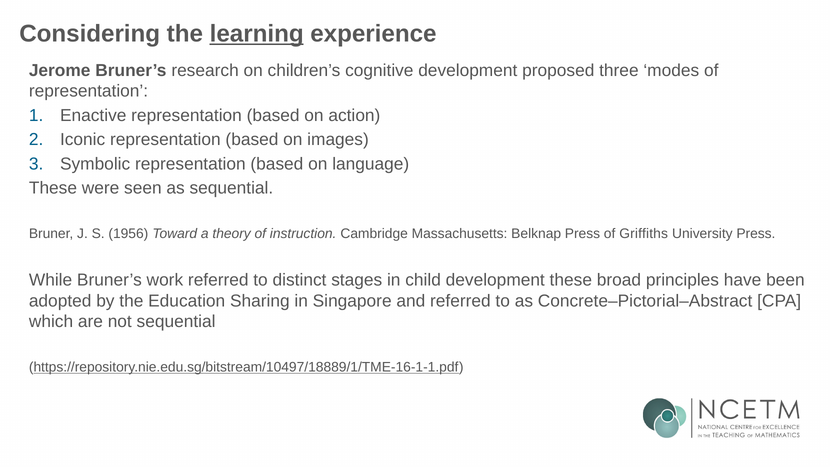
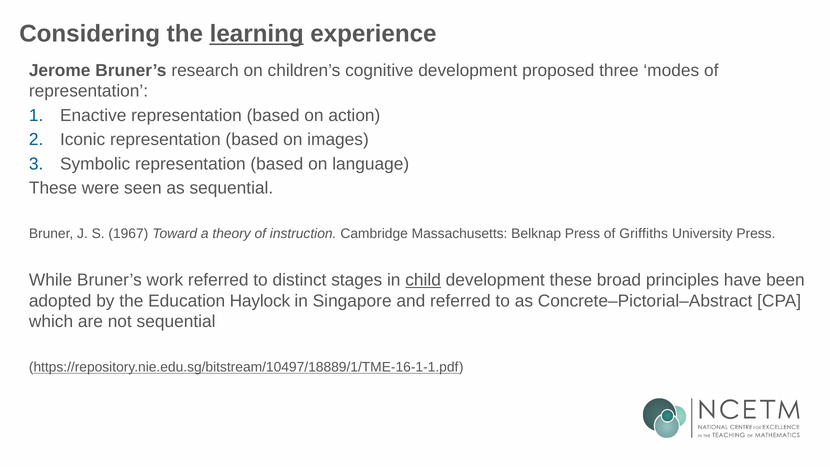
1956: 1956 -> 1967 (128, 233)
child underline: none -> present (423, 280)
Sharing: Sharing -> Haylock (260, 301)
